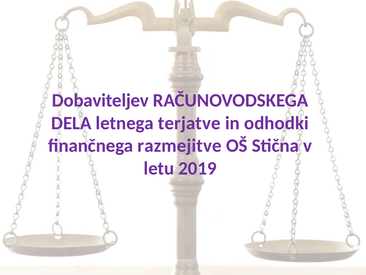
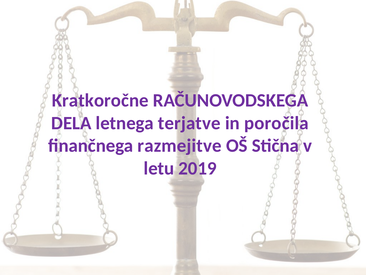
Dobaviteljev: Dobaviteljev -> Kratkoročne (100, 100)
odhodki: odhodki -> poročila (276, 123)
